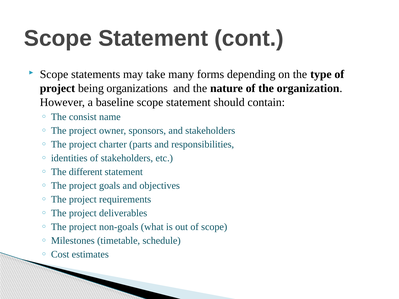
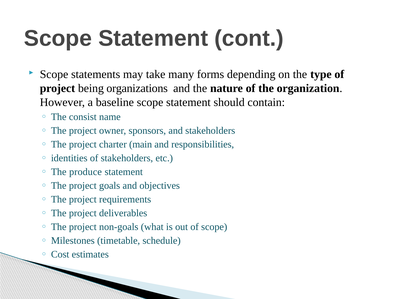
parts: parts -> main (141, 144)
different: different -> produce (85, 172)
